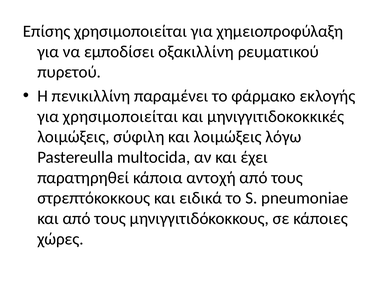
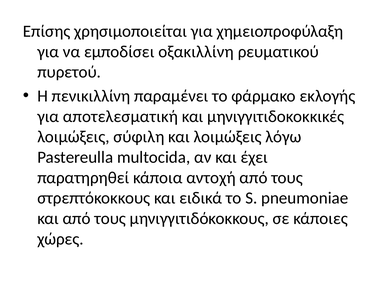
για χρησιμοποιείται: χρησιμοποιείται -> αποτελεσματική (120, 116)
